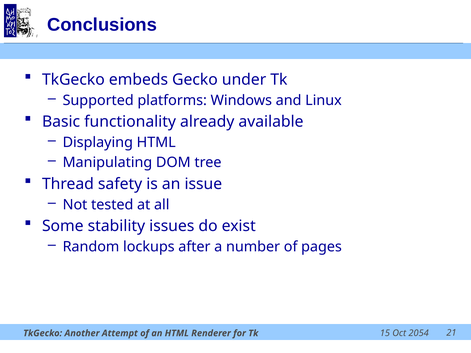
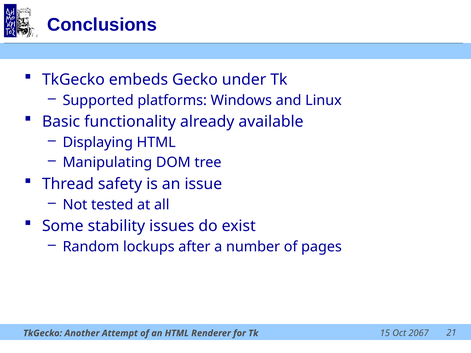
2054: 2054 -> 2067 (419, 333)
